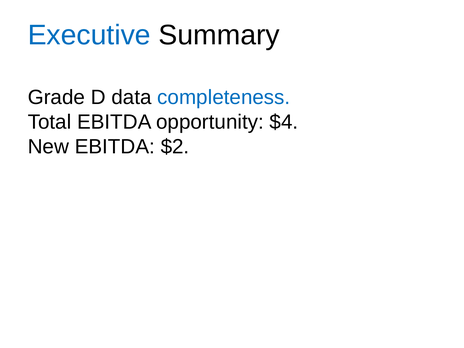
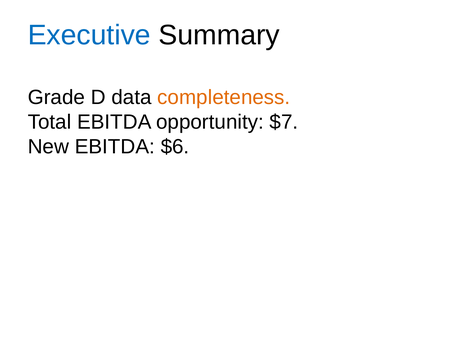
completeness colour: blue -> orange (224, 97)
$4: $4 -> $7 (284, 122)
$2: $2 -> $6 (175, 147)
